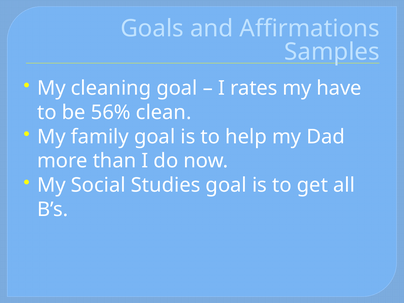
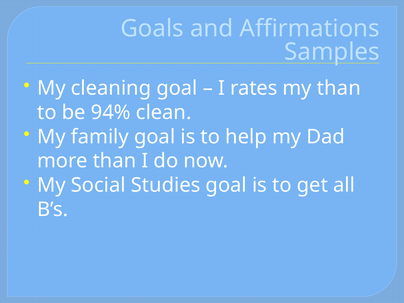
my have: have -> than (339, 88)
56%: 56% -> 94% (111, 112)
